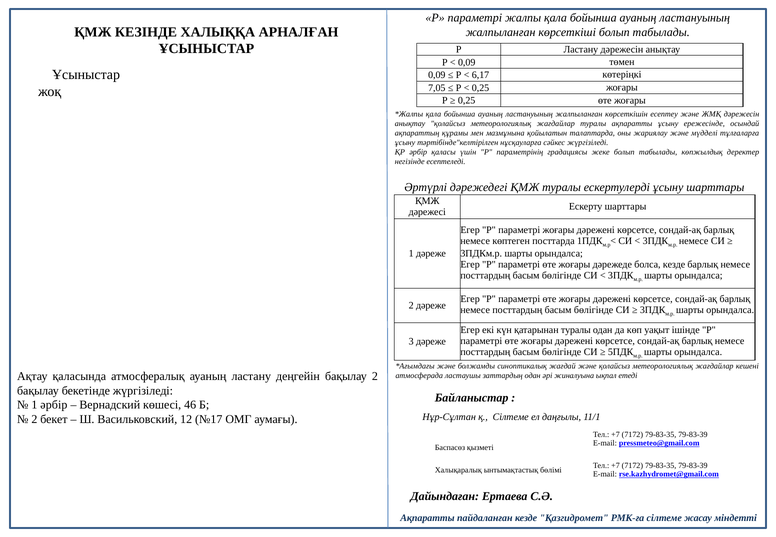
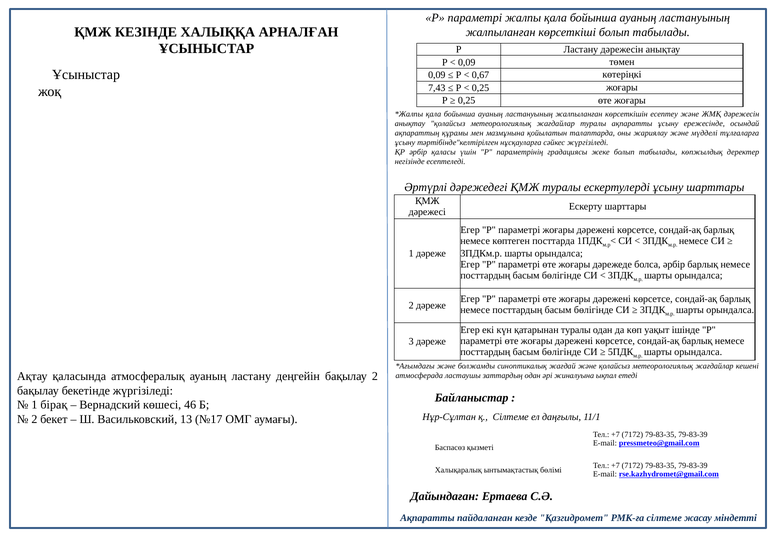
6,17: 6,17 -> 0,67 (480, 75)
7,05: 7,05 -> 7,43 (437, 88)
болса кезде: кезде -> әрбір (674, 264)
1 әрбір: әрбір -> бірақ (54, 405)
12: 12 -> 13 (186, 419)
